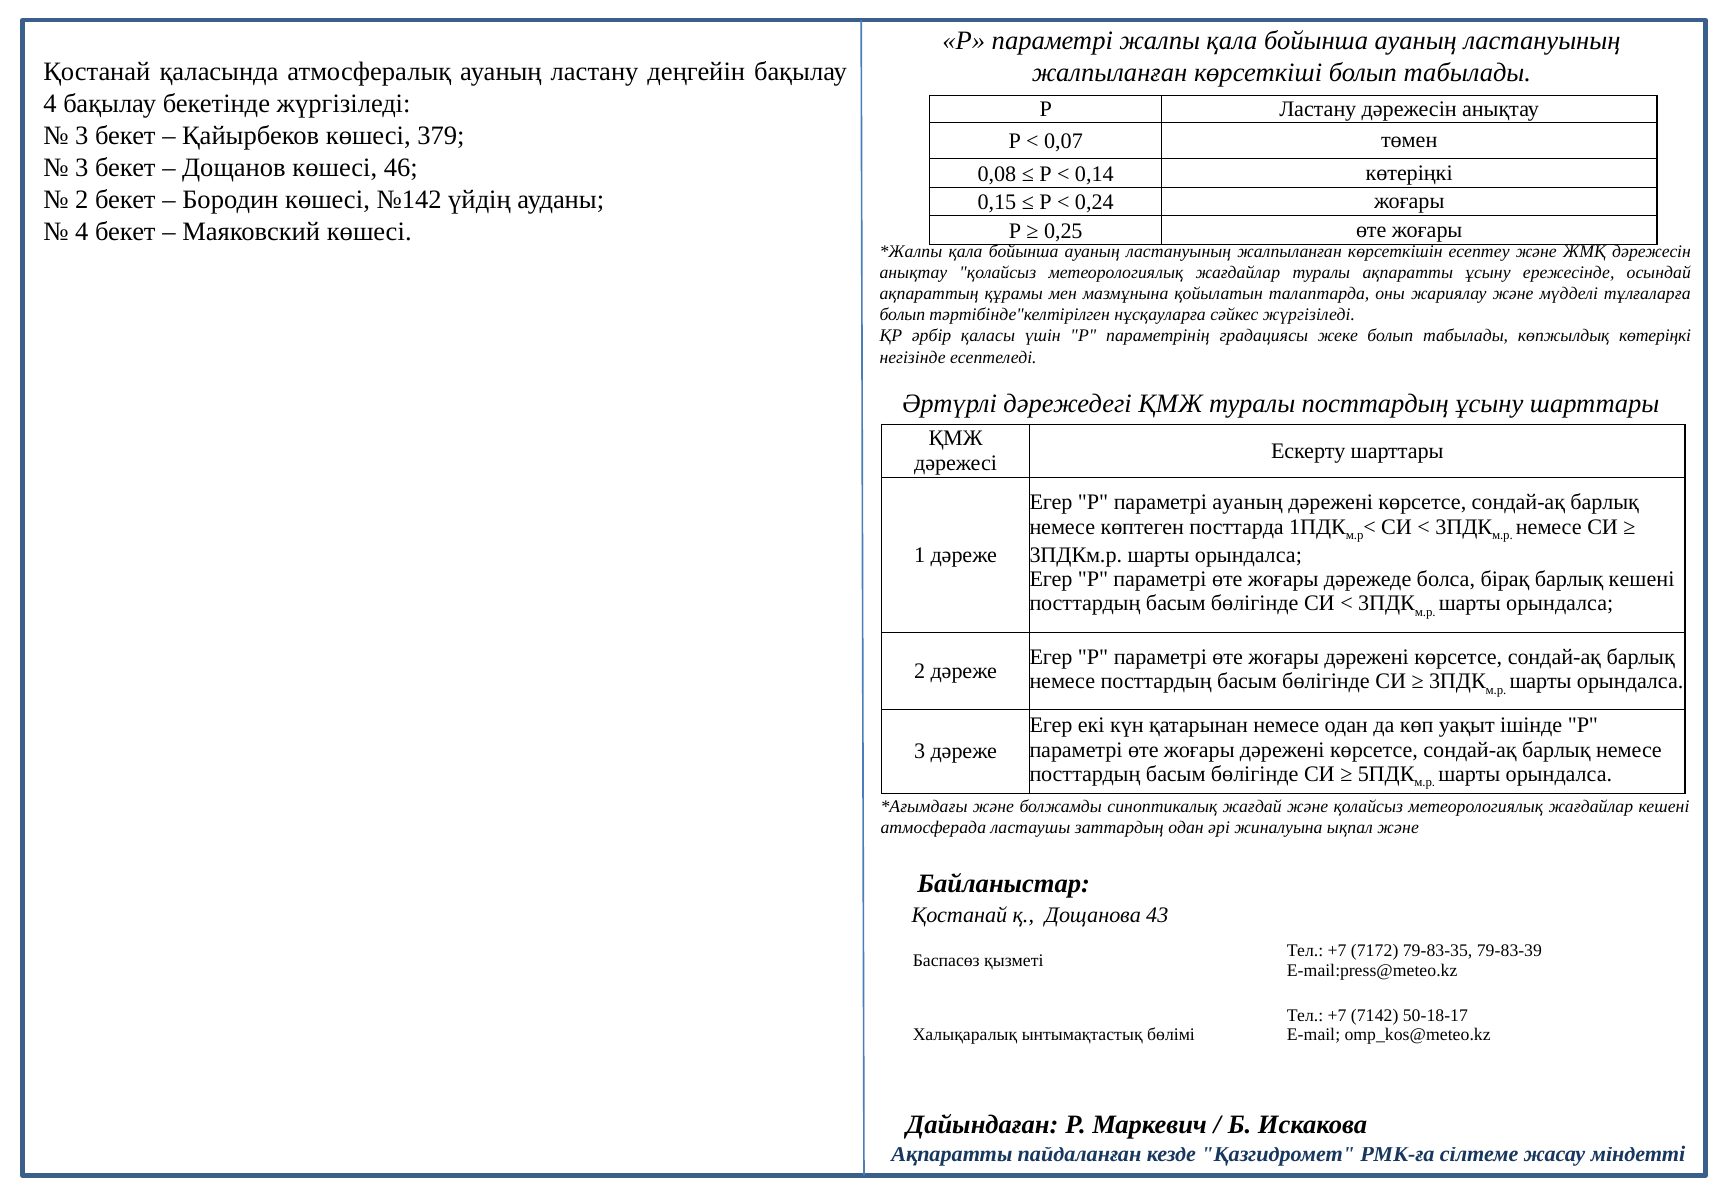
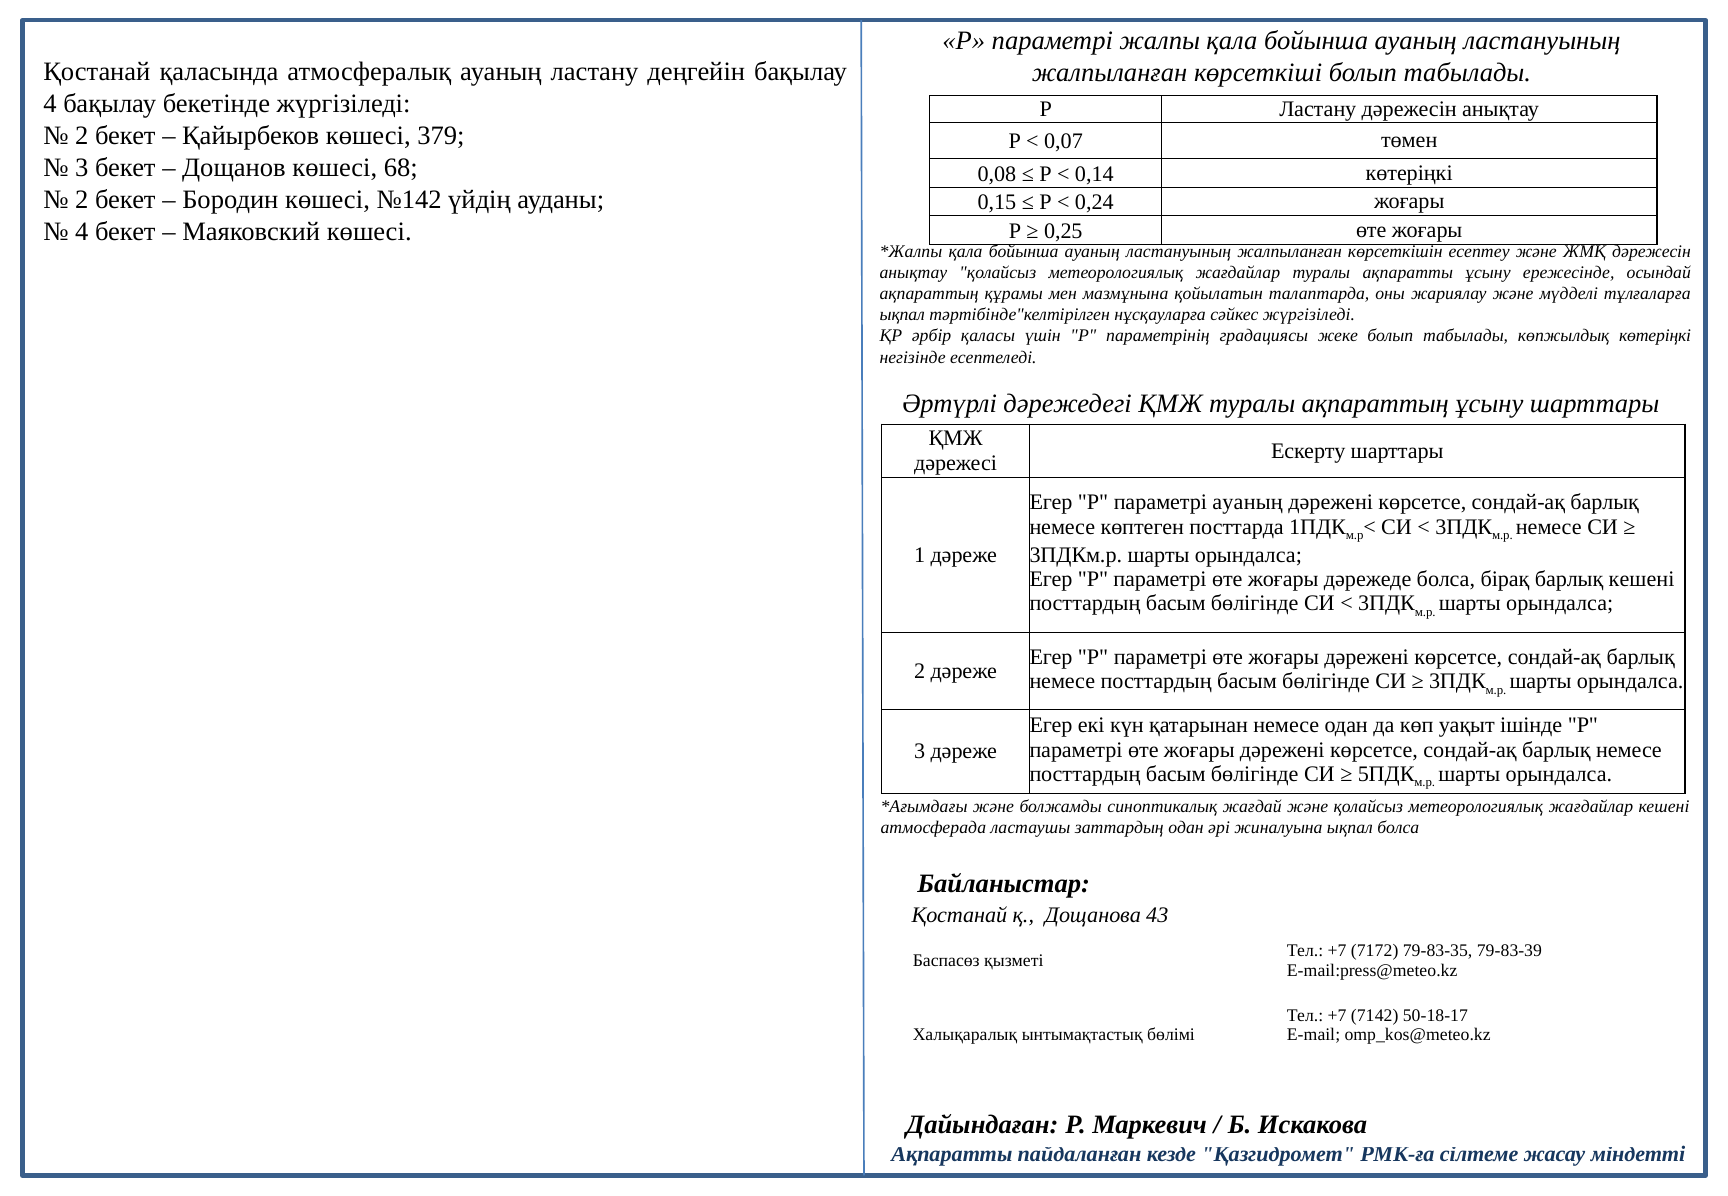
3: 3 -> 2 (82, 136)
46: 46 -> 68 (401, 168)
болып: болып -> ықпал (902, 315)
туралы посттардың: посттардың -> ақпараттың (1375, 404)
ықпал және: және -> болса (1398, 828)
